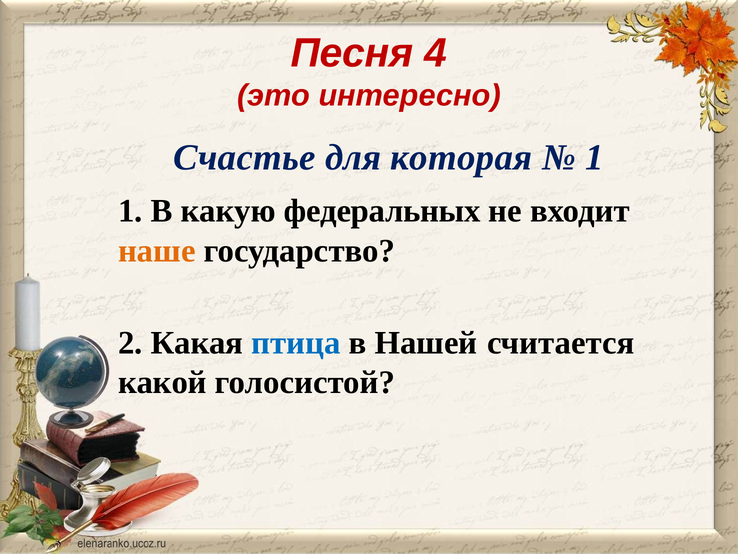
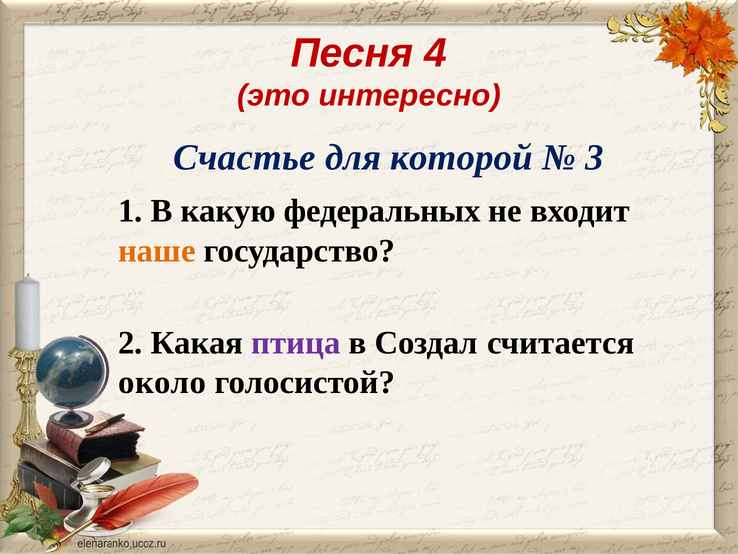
которая: которая -> которой (462, 158)
1: 1 -> 3 (594, 158)
птица colour: blue -> purple (296, 343)
Нашей: Нашей -> Создал (426, 343)
какой: какой -> около (162, 382)
